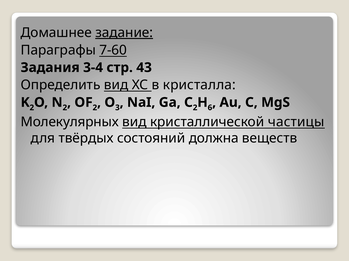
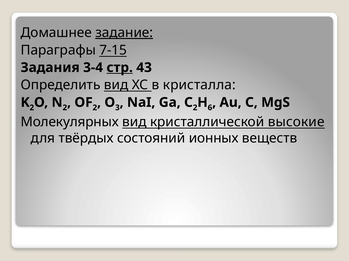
7-60: 7-60 -> 7-15 (113, 50)
стр underline: none -> present (120, 68)
частицы: частицы -> высокие (296, 122)
должна: должна -> ионных (214, 139)
